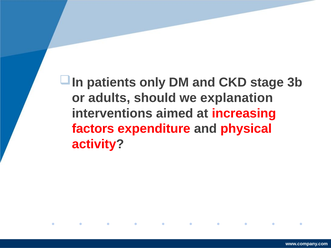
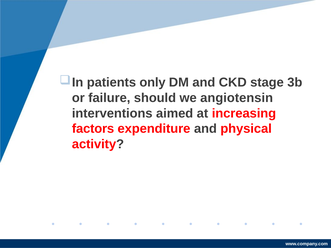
adults: adults -> failure (109, 98)
explanation: explanation -> angiotensin (237, 98)
